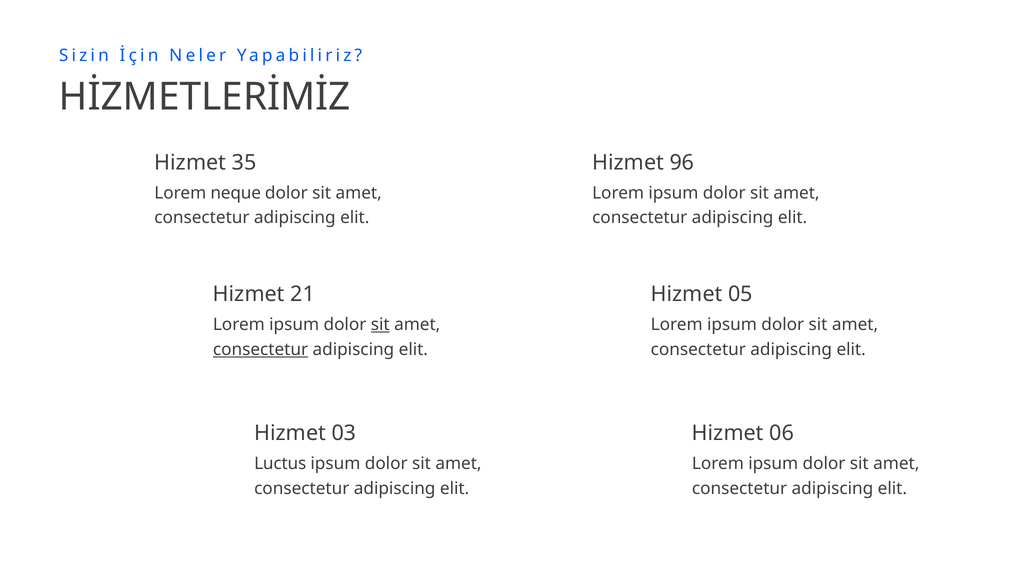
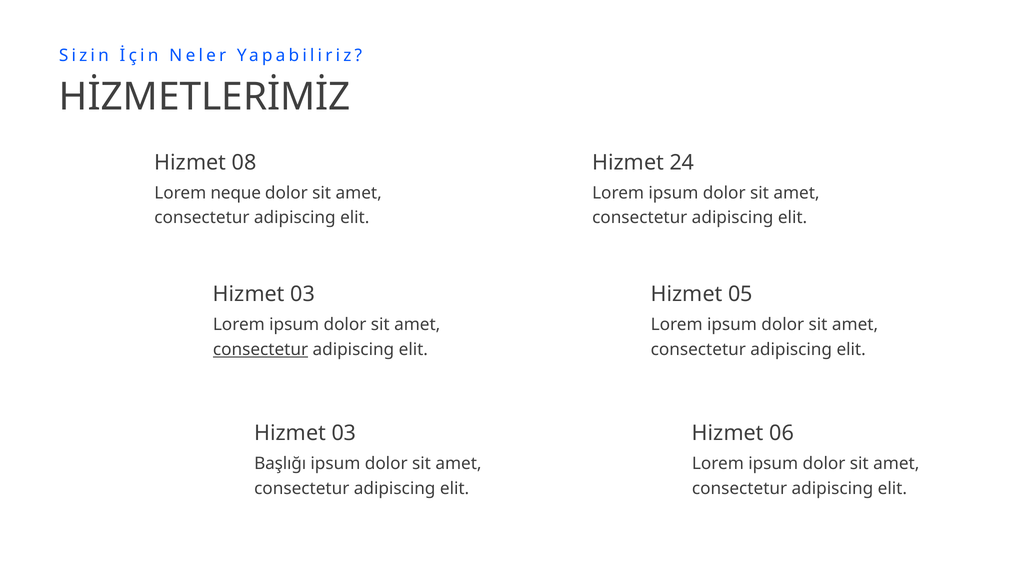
35: 35 -> 08 (244, 163)
96: 96 -> 24 (682, 163)
21: 21 -> 03 (303, 294)
sit underline: present -> none (380, 325)
Luctus: Luctus -> Başlığı (280, 464)
